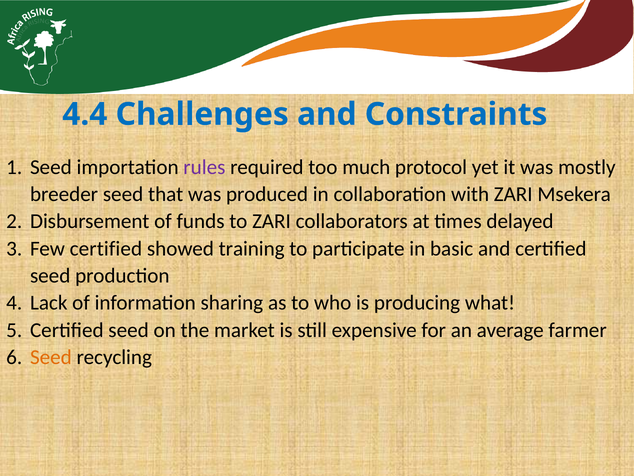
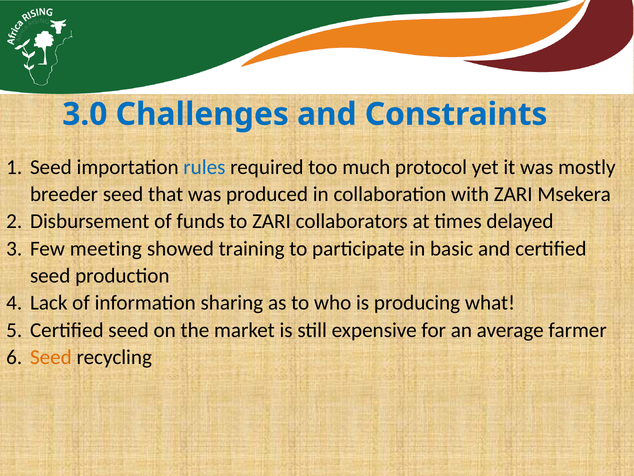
4.4: 4.4 -> 3.0 (85, 114)
rules colour: purple -> blue (204, 167)
Few certified: certified -> meeting (106, 248)
